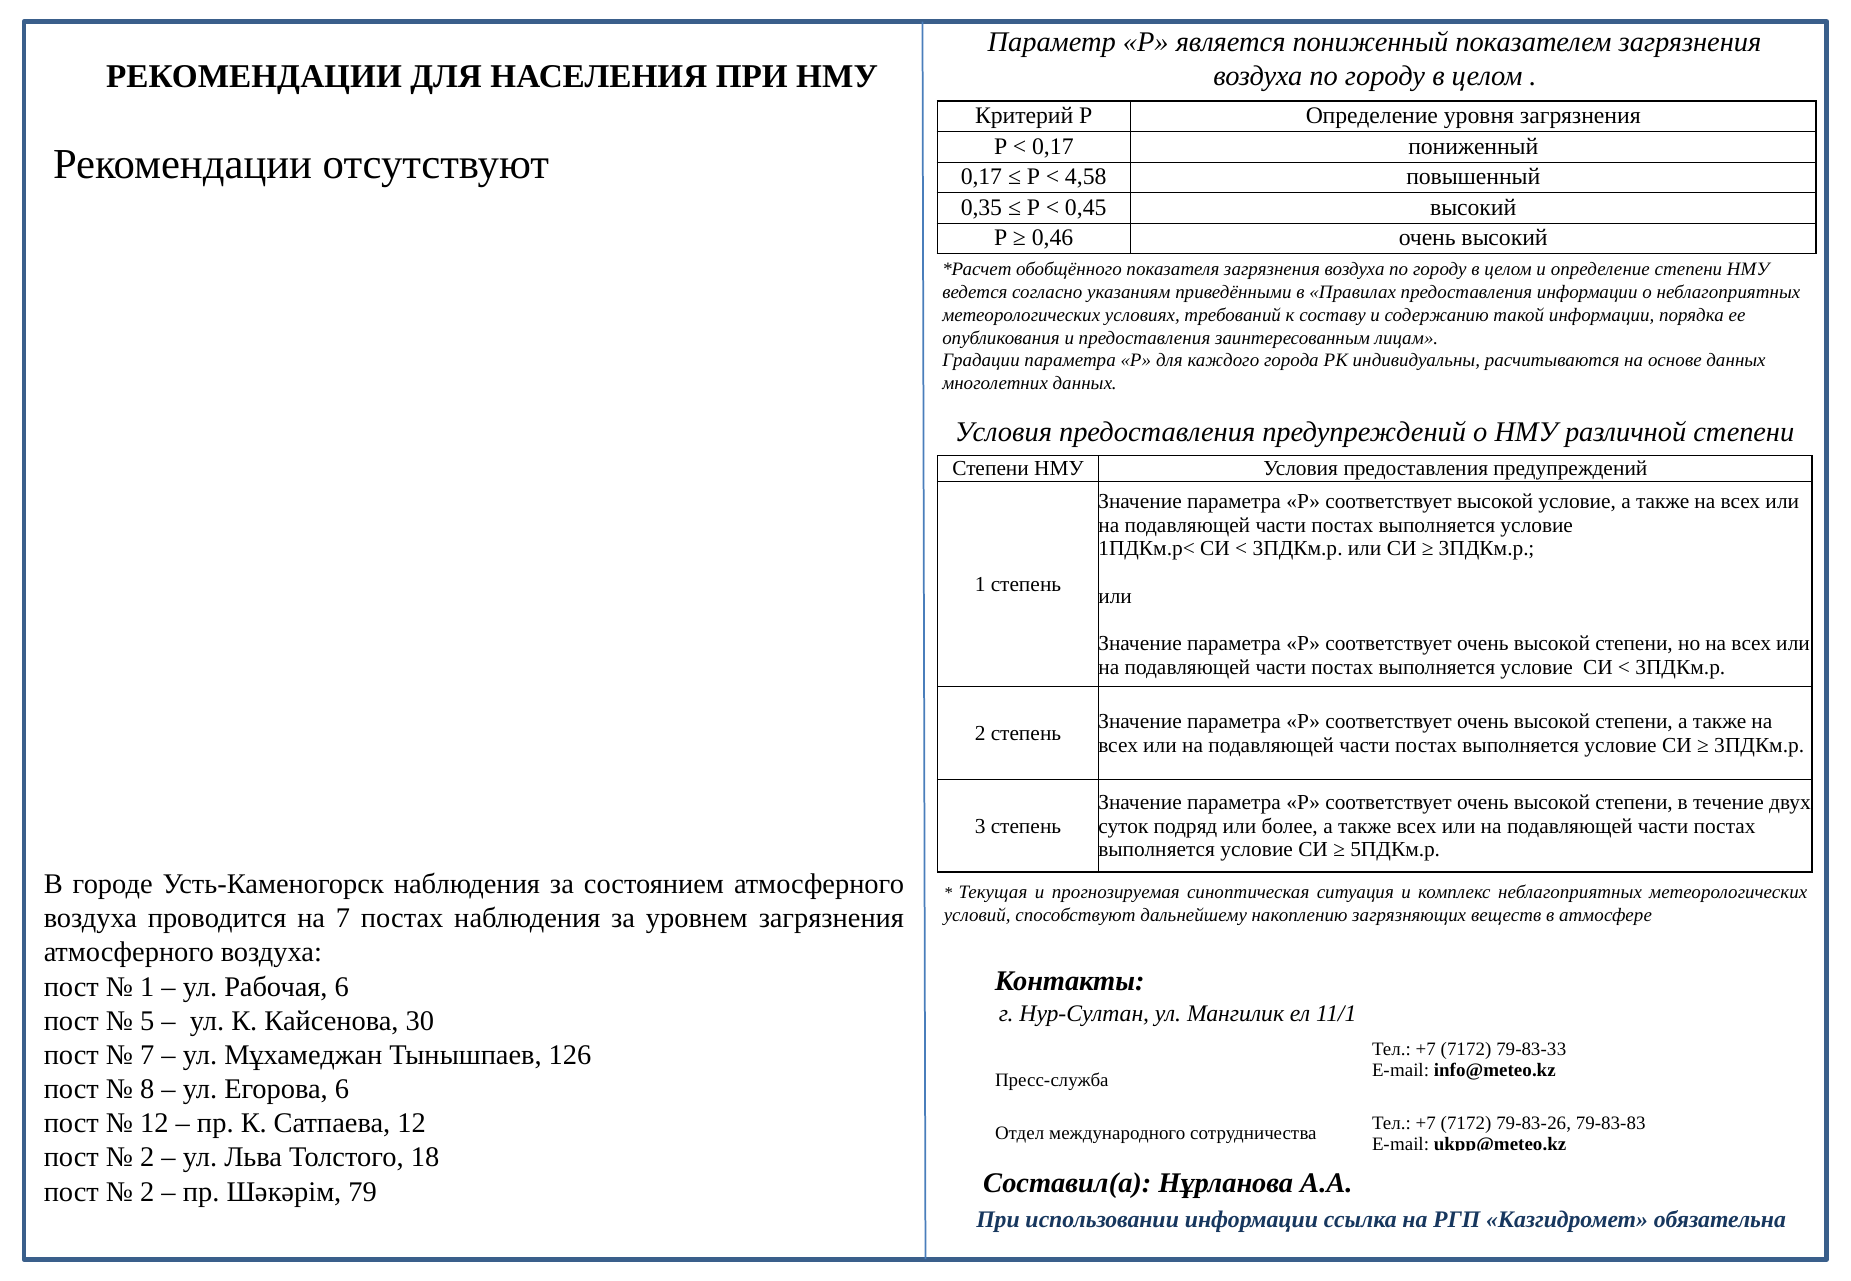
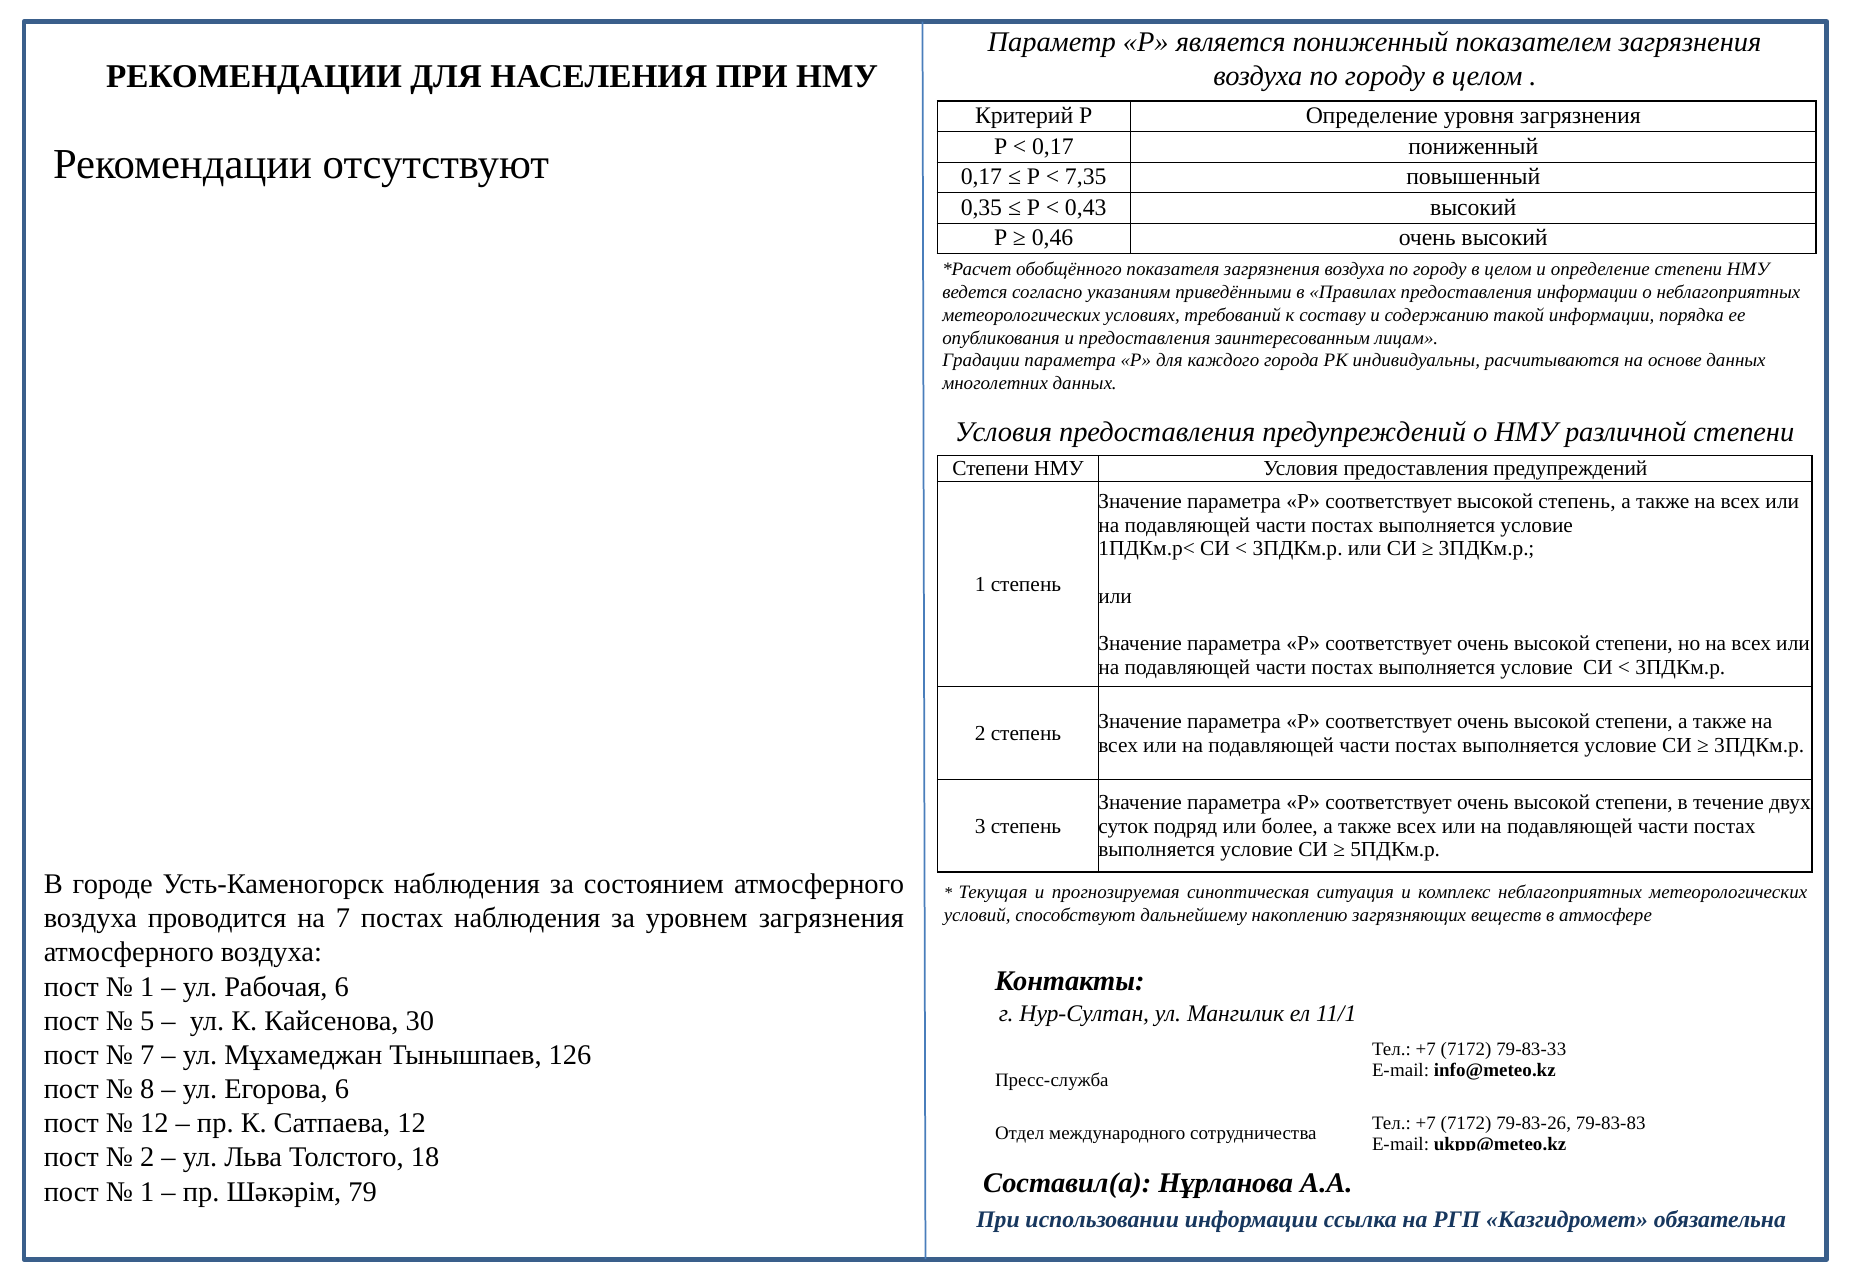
4,58: 4,58 -> 7,35 (1086, 177)
0,45: 0,45 -> 0,43 (1086, 208)
высокой условие: условие -> степень (1577, 502)
2: 2 -> 1 (147, 1192)
